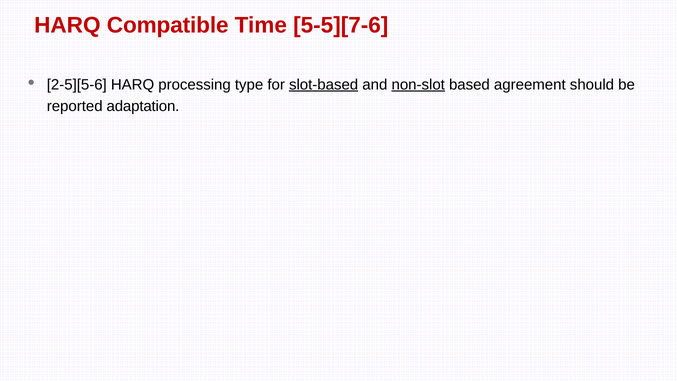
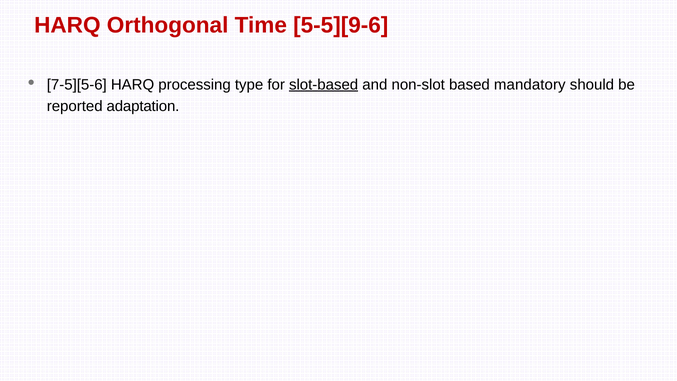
Compatible: Compatible -> Orthogonal (168, 25)
5-5][7-6: 5-5][7-6 -> 5-5][9-6 (341, 25)
2-5][5-6: 2-5][5-6 -> 7-5][5-6 (77, 85)
non-slot underline: present -> none (418, 85)
agreement: agreement -> mandatory (530, 85)
